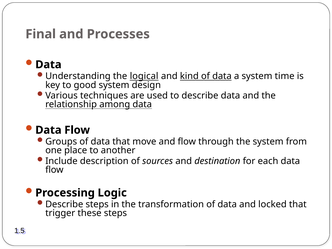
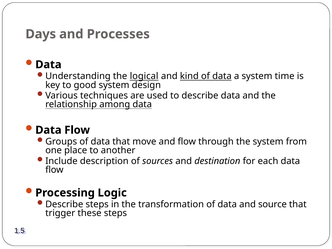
Final: Final -> Days (41, 34)
locked: locked -> source (272, 204)
